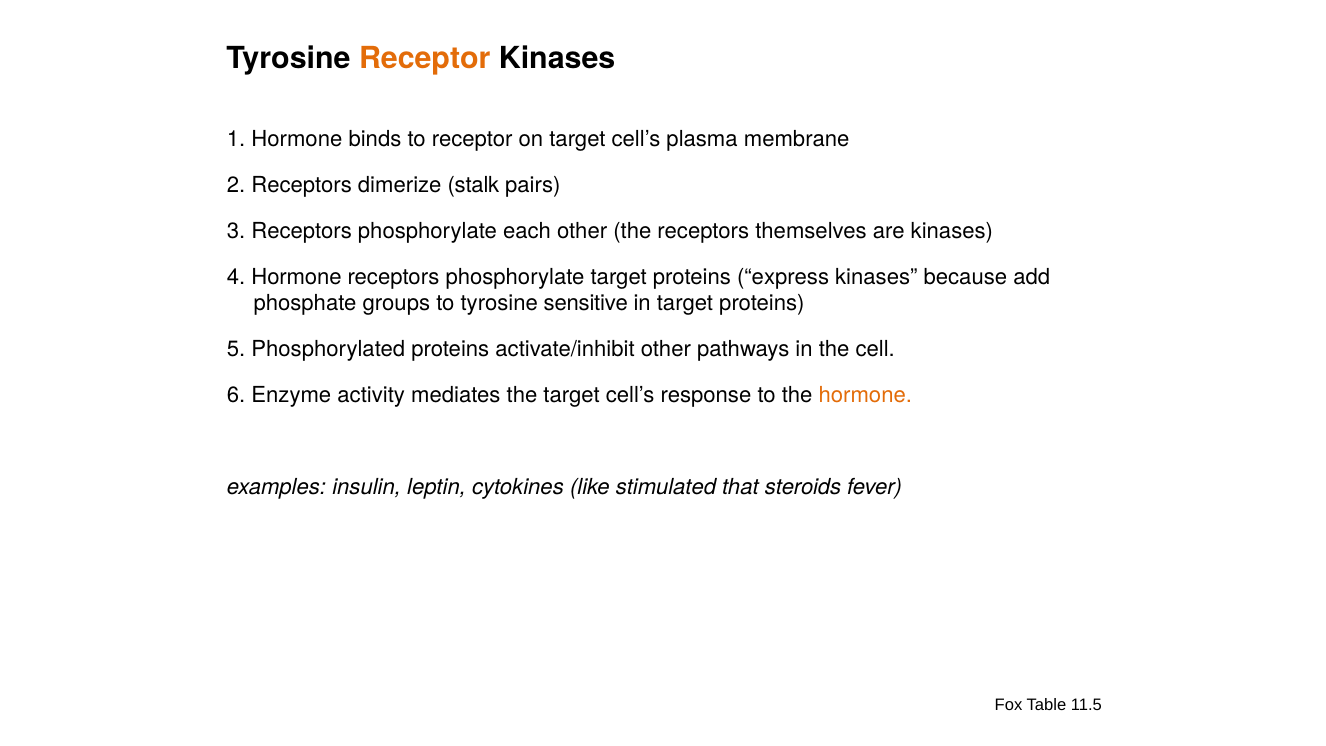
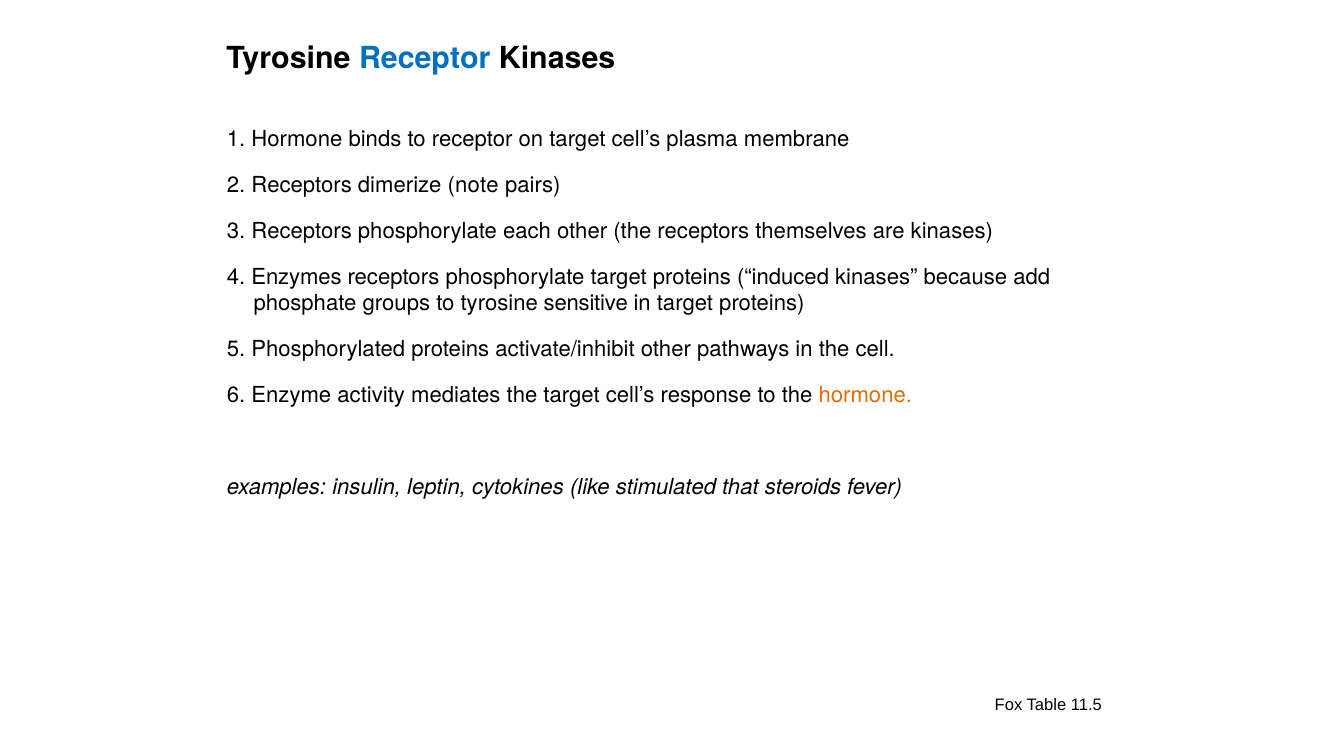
Receptor colour: orange -> blue (425, 58)
stalk: stalk -> note (473, 185)
4 Hormone: Hormone -> Enzymes (296, 277)
express: express -> induced (783, 277)
